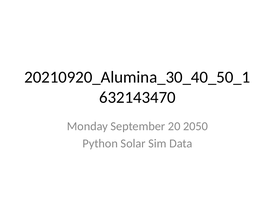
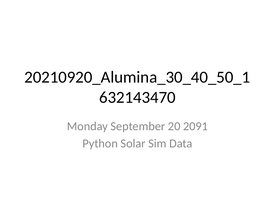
2050: 2050 -> 2091 (196, 126)
